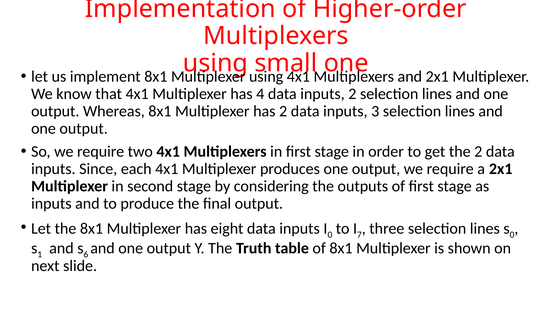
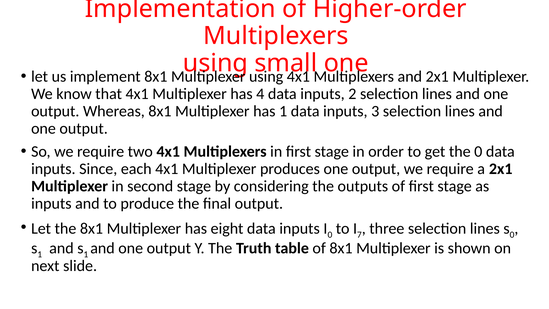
has 2: 2 -> 1 (283, 111)
the 2: 2 -> 0 (478, 152)
6: 6 -> 1 (86, 254)
